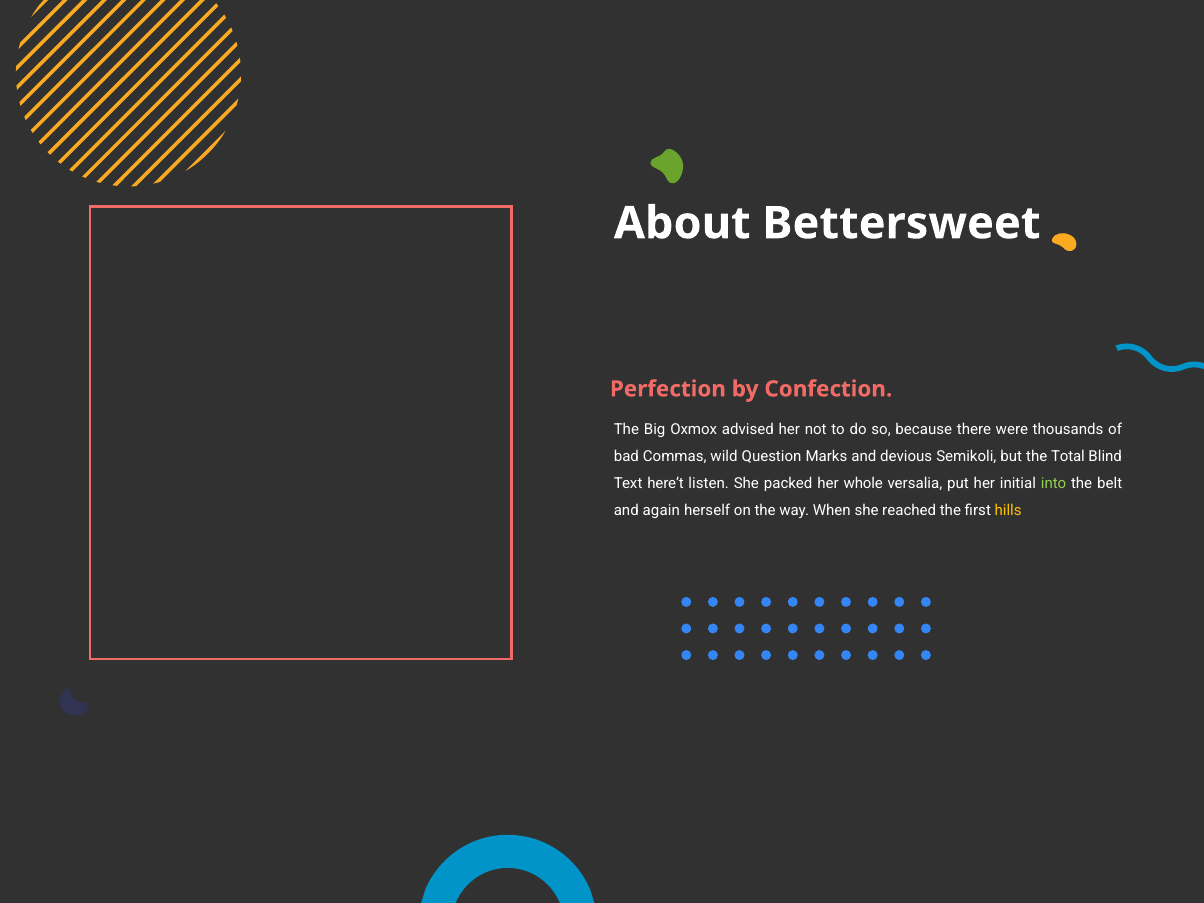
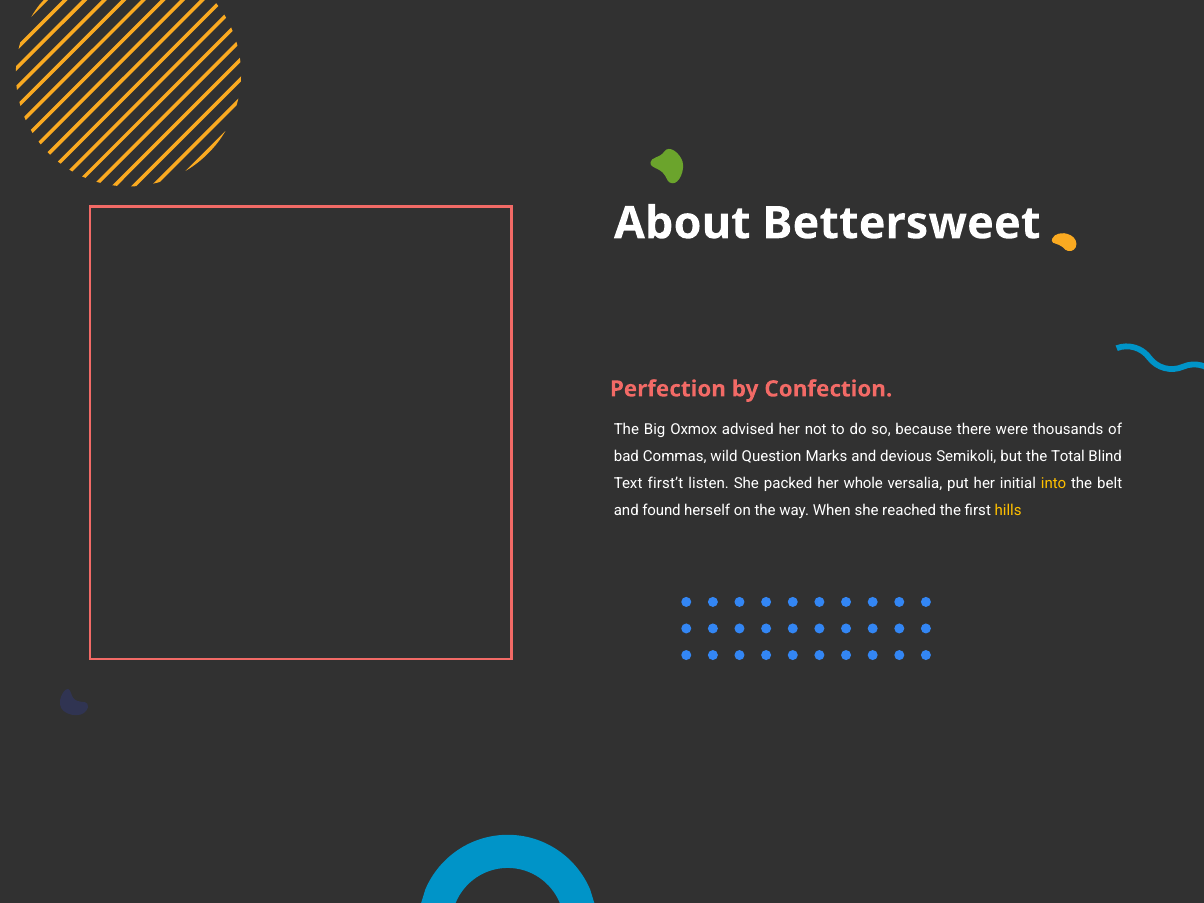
here’t: here’t -> first’t (665, 484)
into colour: light green -> yellow (1054, 484)
again: again -> found (661, 511)
